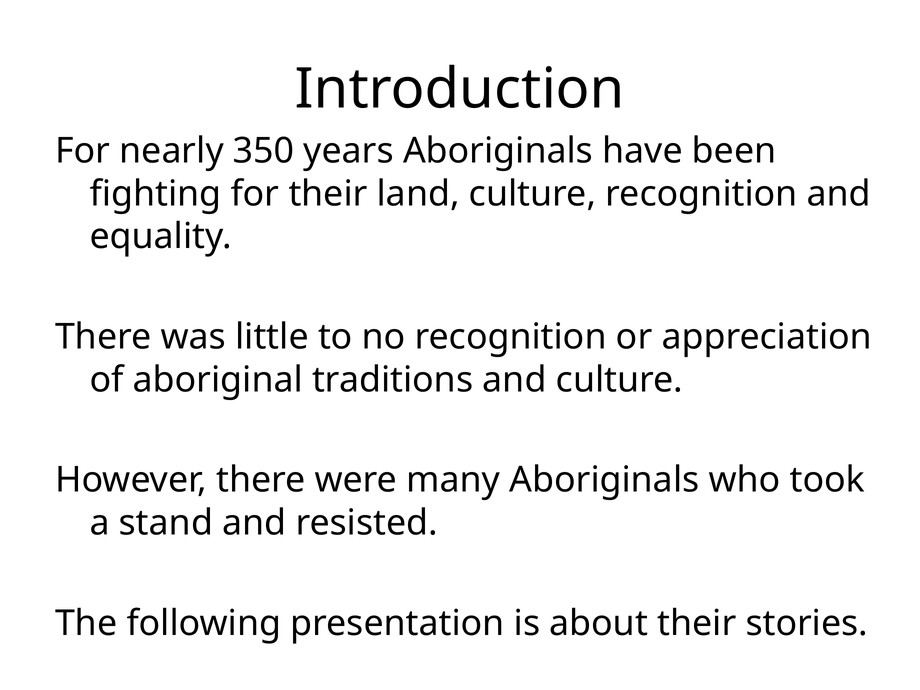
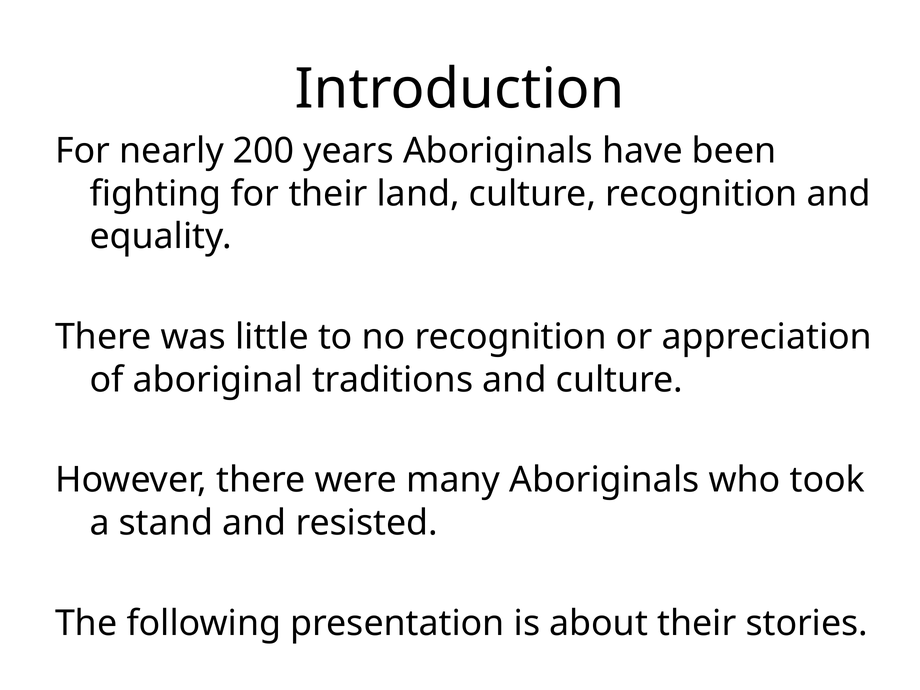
350: 350 -> 200 (264, 151)
